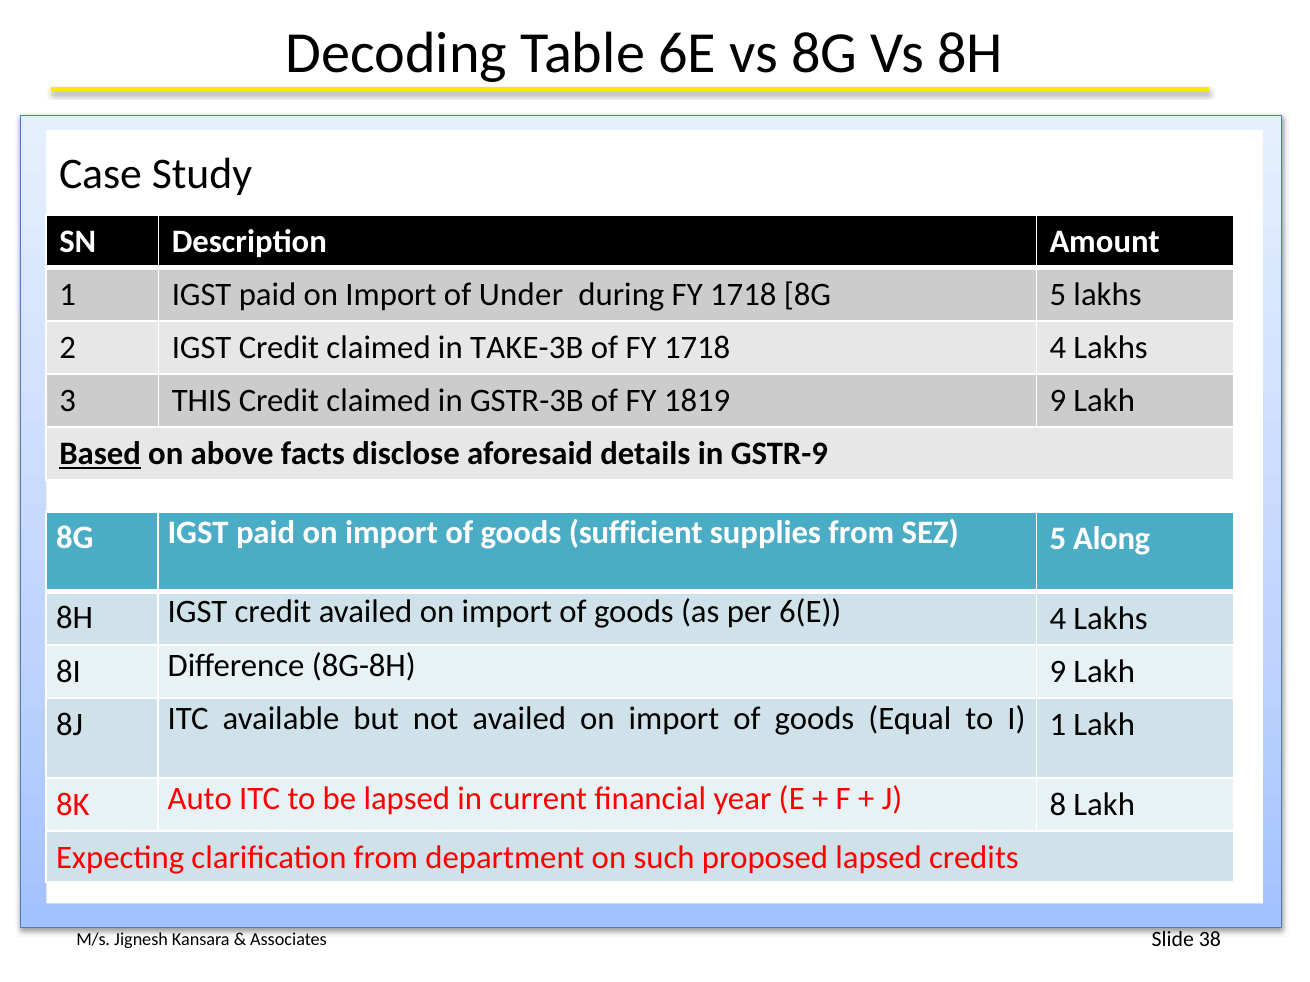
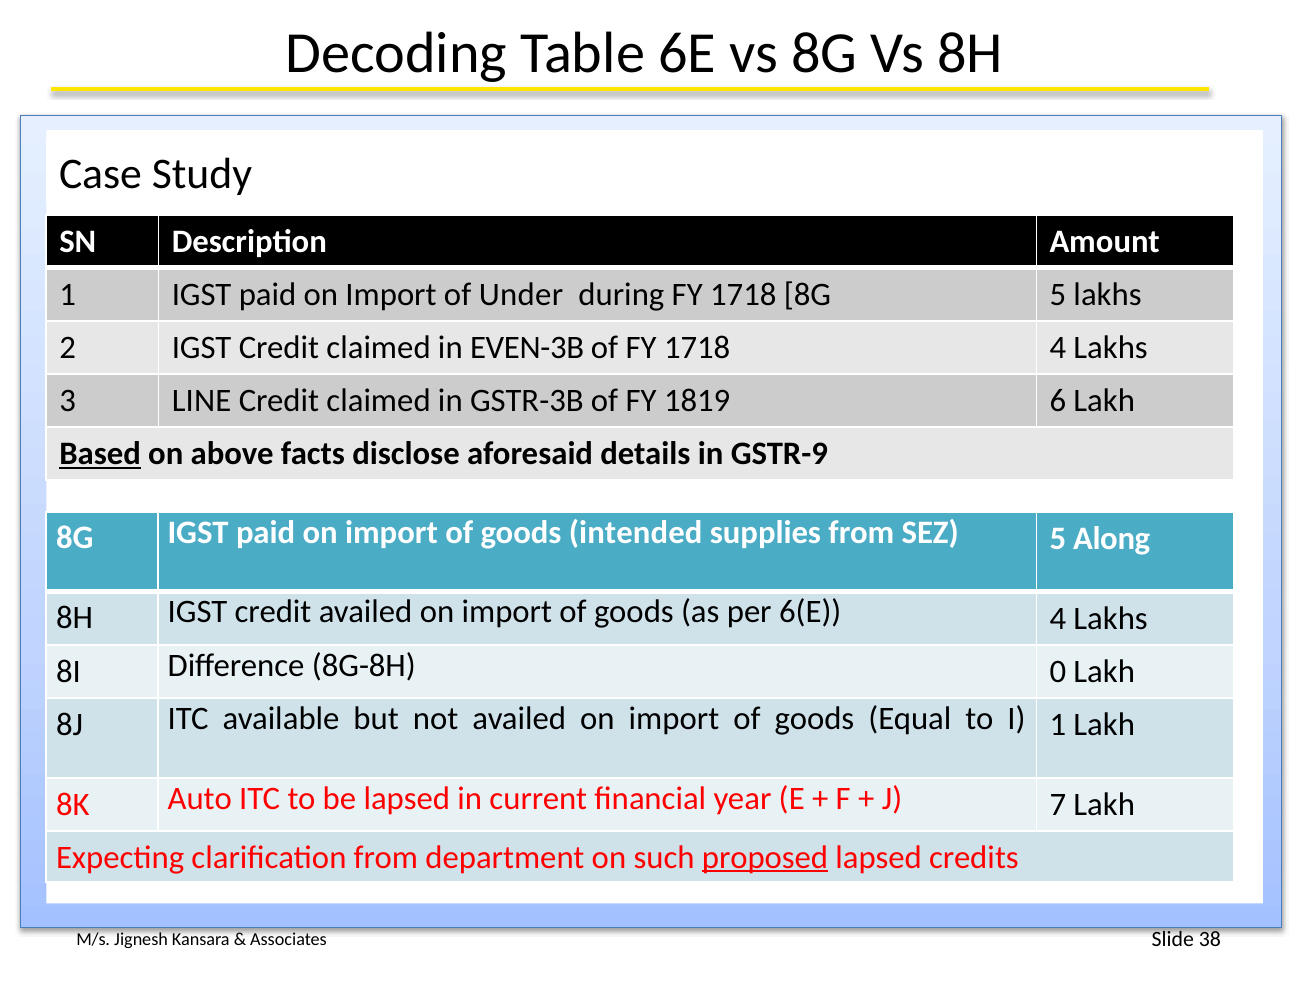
TAKE-3B: TAKE-3B -> EVEN-3B (527, 348)
THIS: THIS -> LINE (202, 401)
1819 9: 9 -> 6 (1058, 401)
sufficient: sufficient -> intended (636, 532)
8G-8H 9: 9 -> 0 (1058, 672)
8: 8 -> 7 (1058, 805)
proposed underline: none -> present (765, 858)
